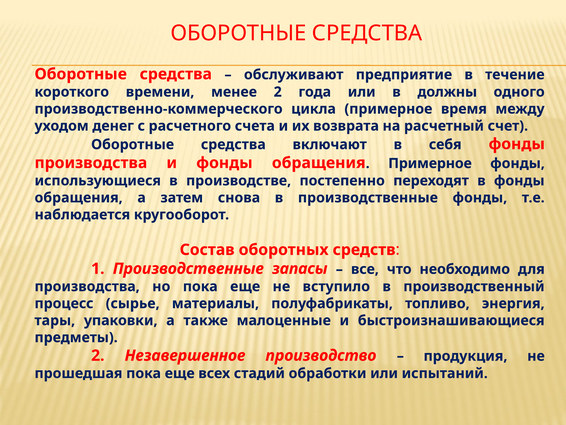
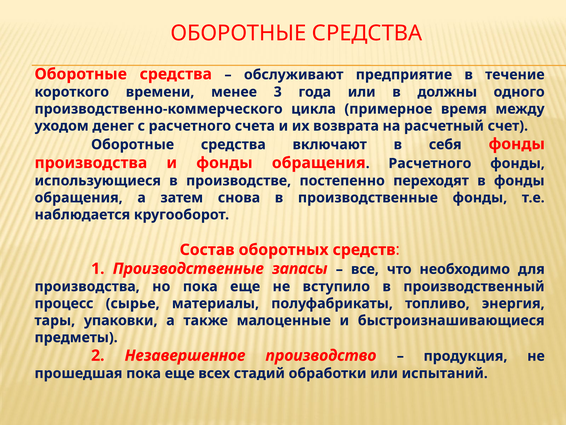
менее 2: 2 -> 3 (278, 92)
обращения Примерное: Примерное -> Расчетного (430, 163)
